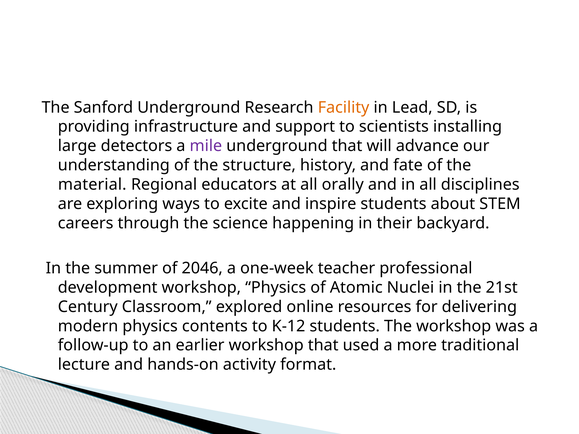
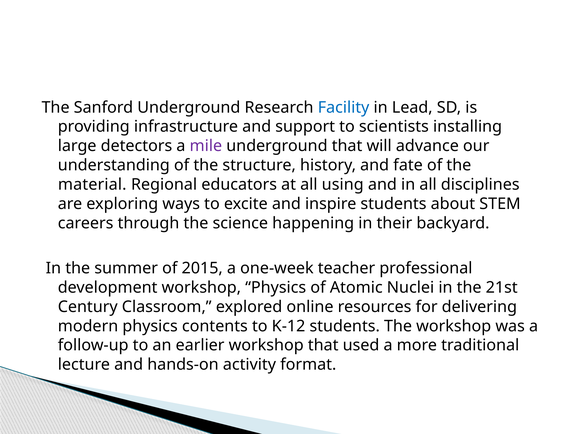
Facility colour: orange -> blue (344, 107)
orally: orally -> using (343, 185)
2046: 2046 -> 2015 (202, 268)
